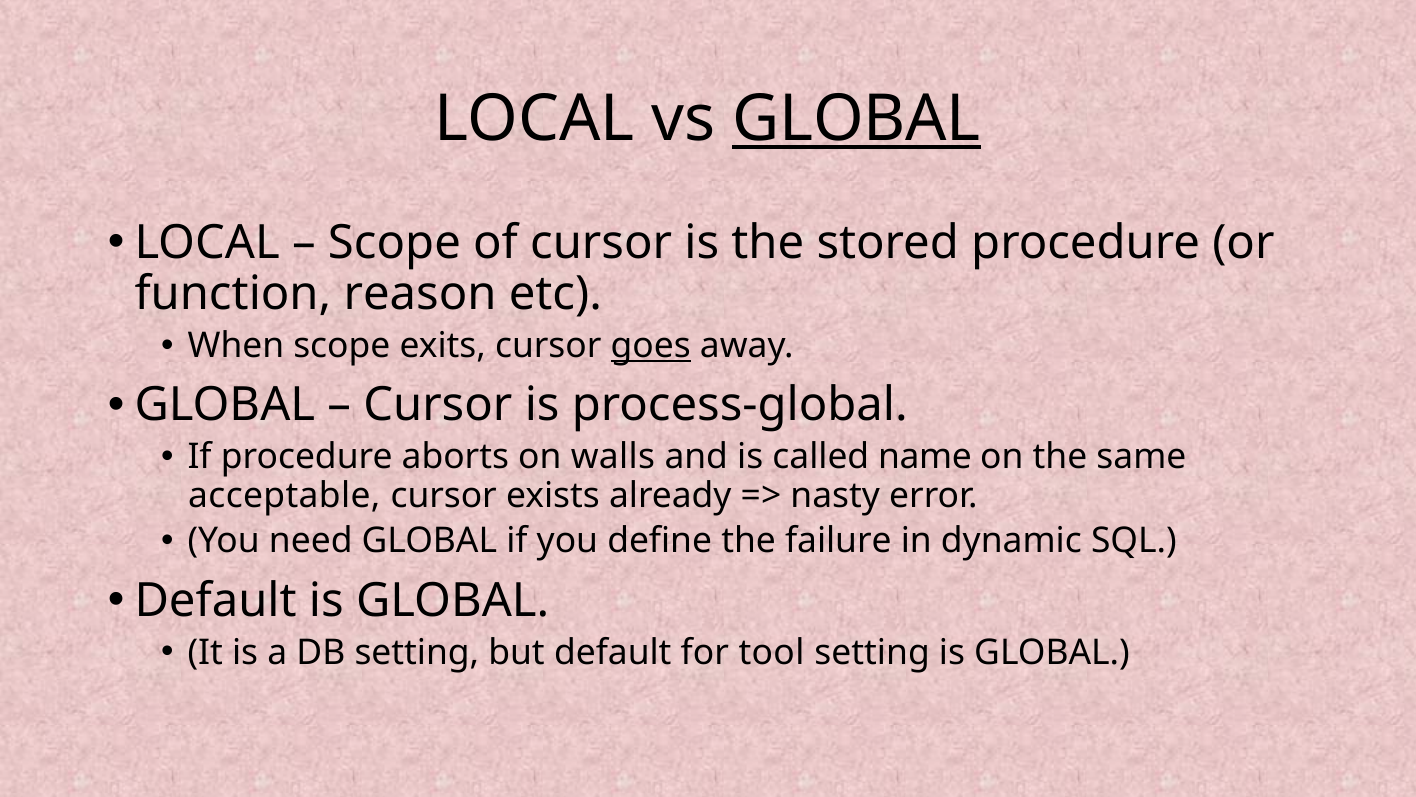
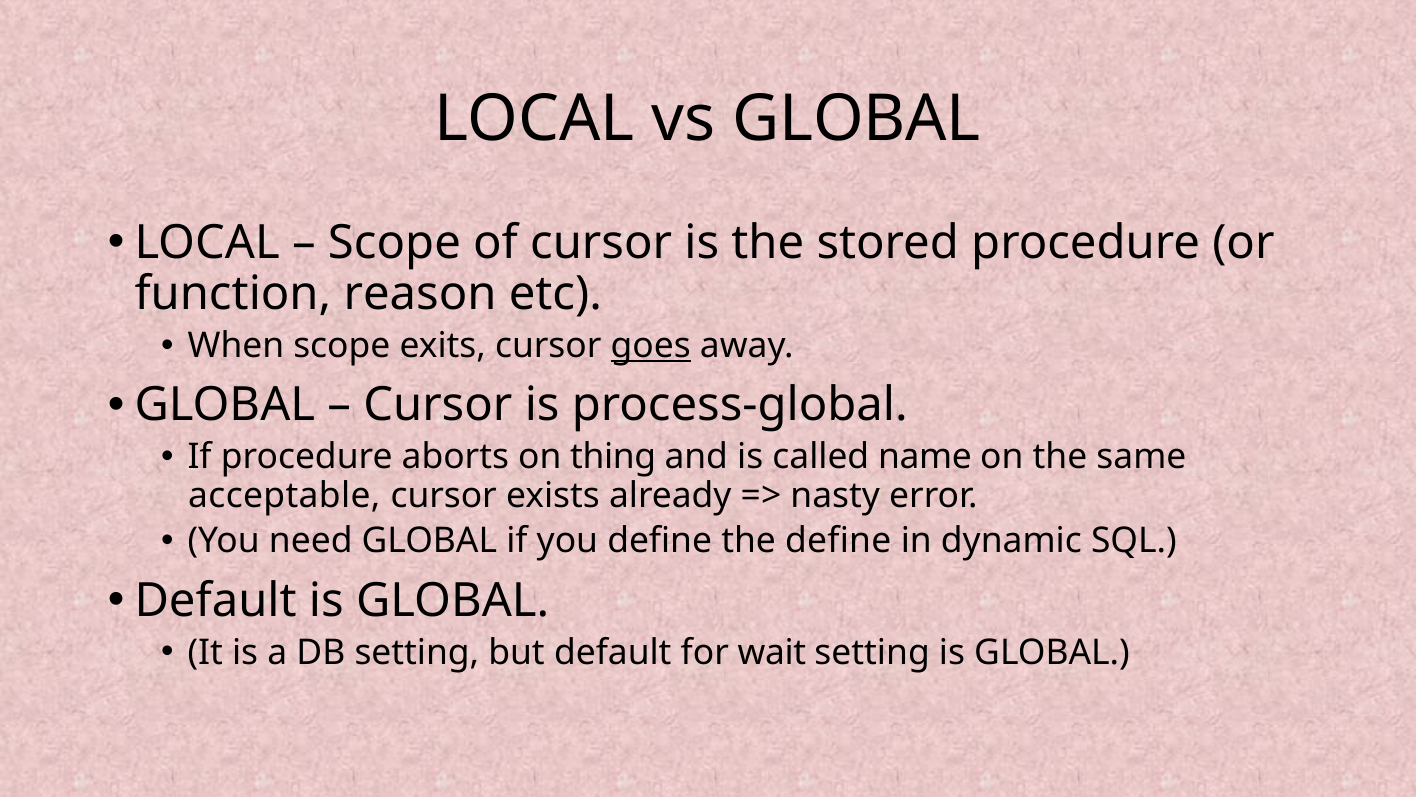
GLOBAL underline: present -> none (857, 119)
walls: walls -> thing (613, 457)
the failure: failure -> define (838, 541)
tool: tool -> wait (772, 652)
